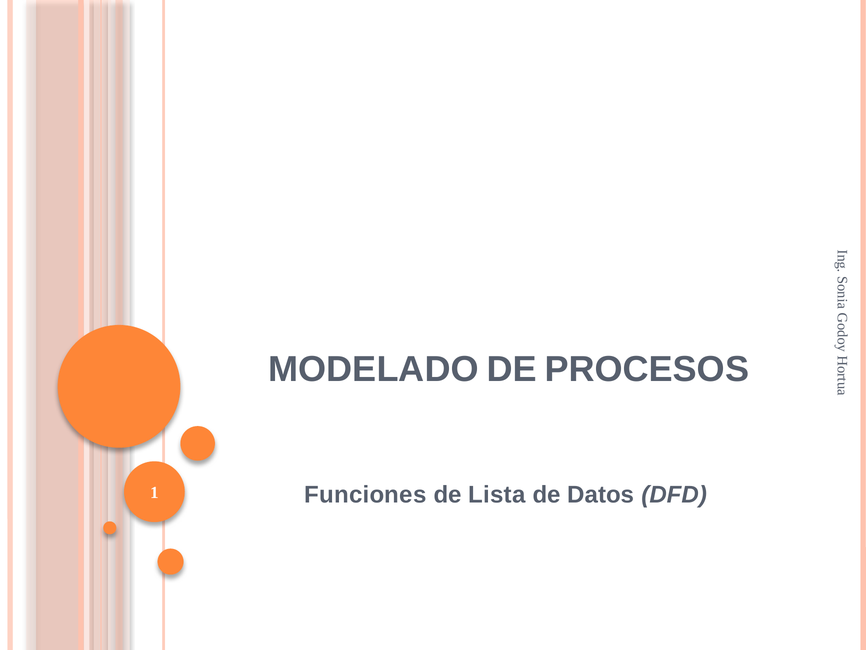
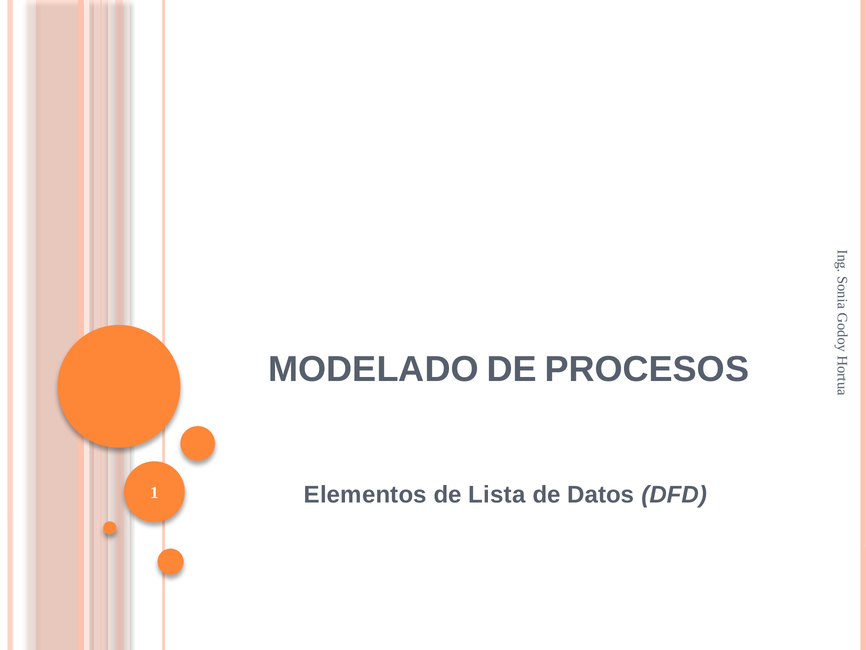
Funciones: Funciones -> Elementos (365, 494)
